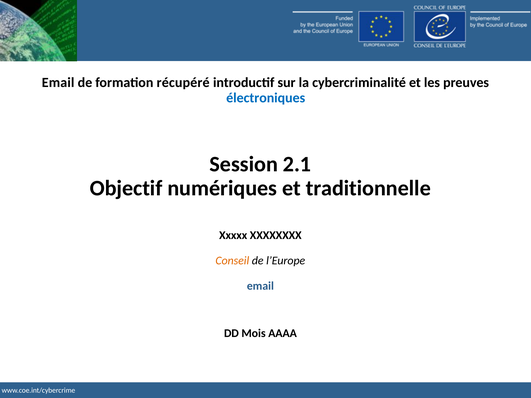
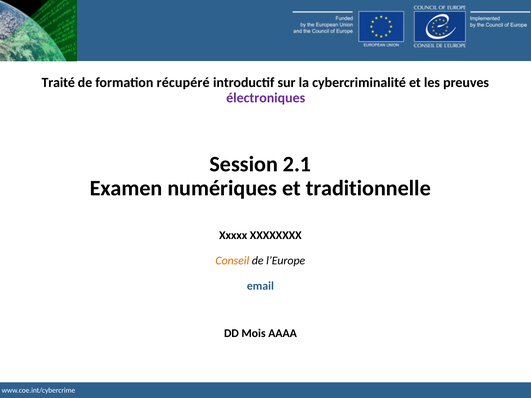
Email: Email -> Traité (58, 83)
électroniques colour: blue -> purple (266, 98)
Objectif: Objectif -> Examen (126, 188)
